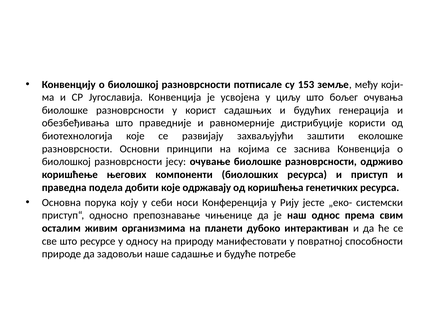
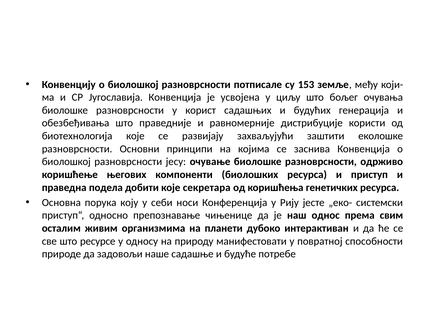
одржавају: одржавају -> секретара (207, 187)
